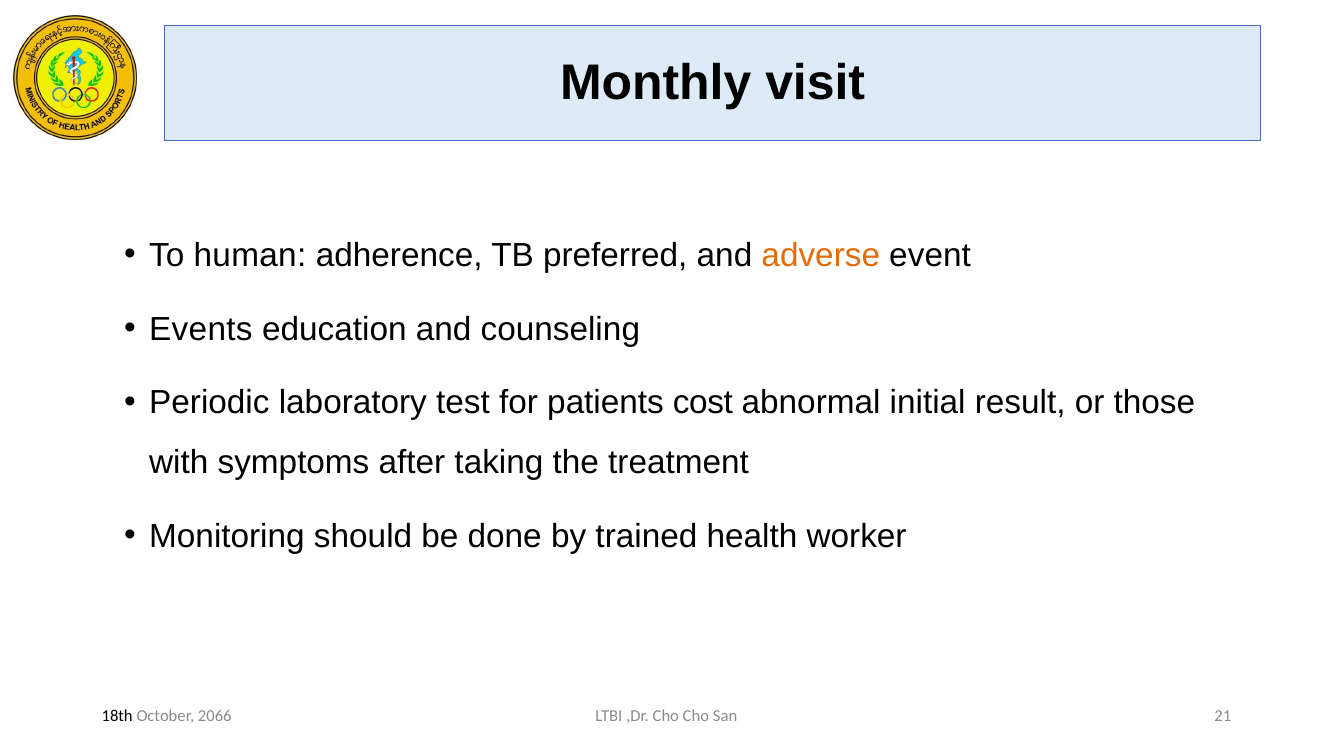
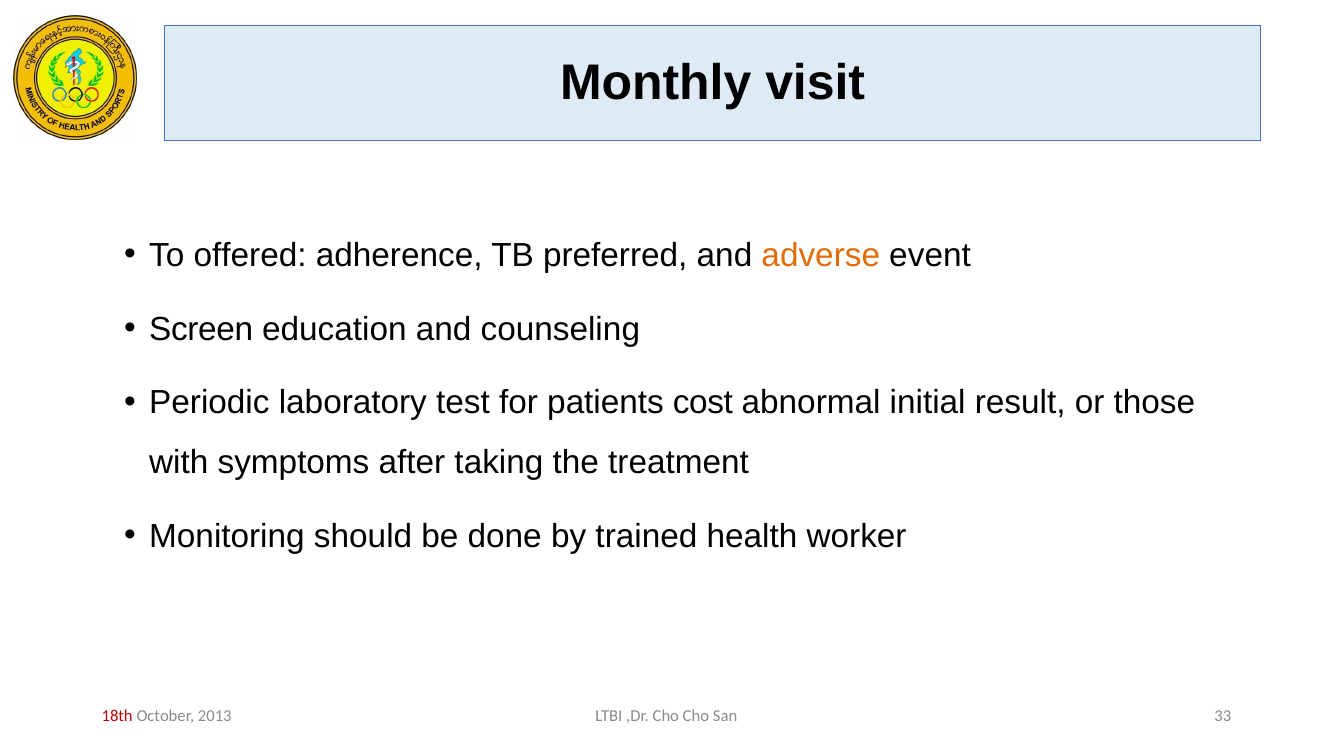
human: human -> offered (250, 255)
Events: Events -> Screen (201, 329)
21: 21 -> 33 (1223, 716)
18th colour: black -> red (117, 716)
2066: 2066 -> 2013 (215, 716)
